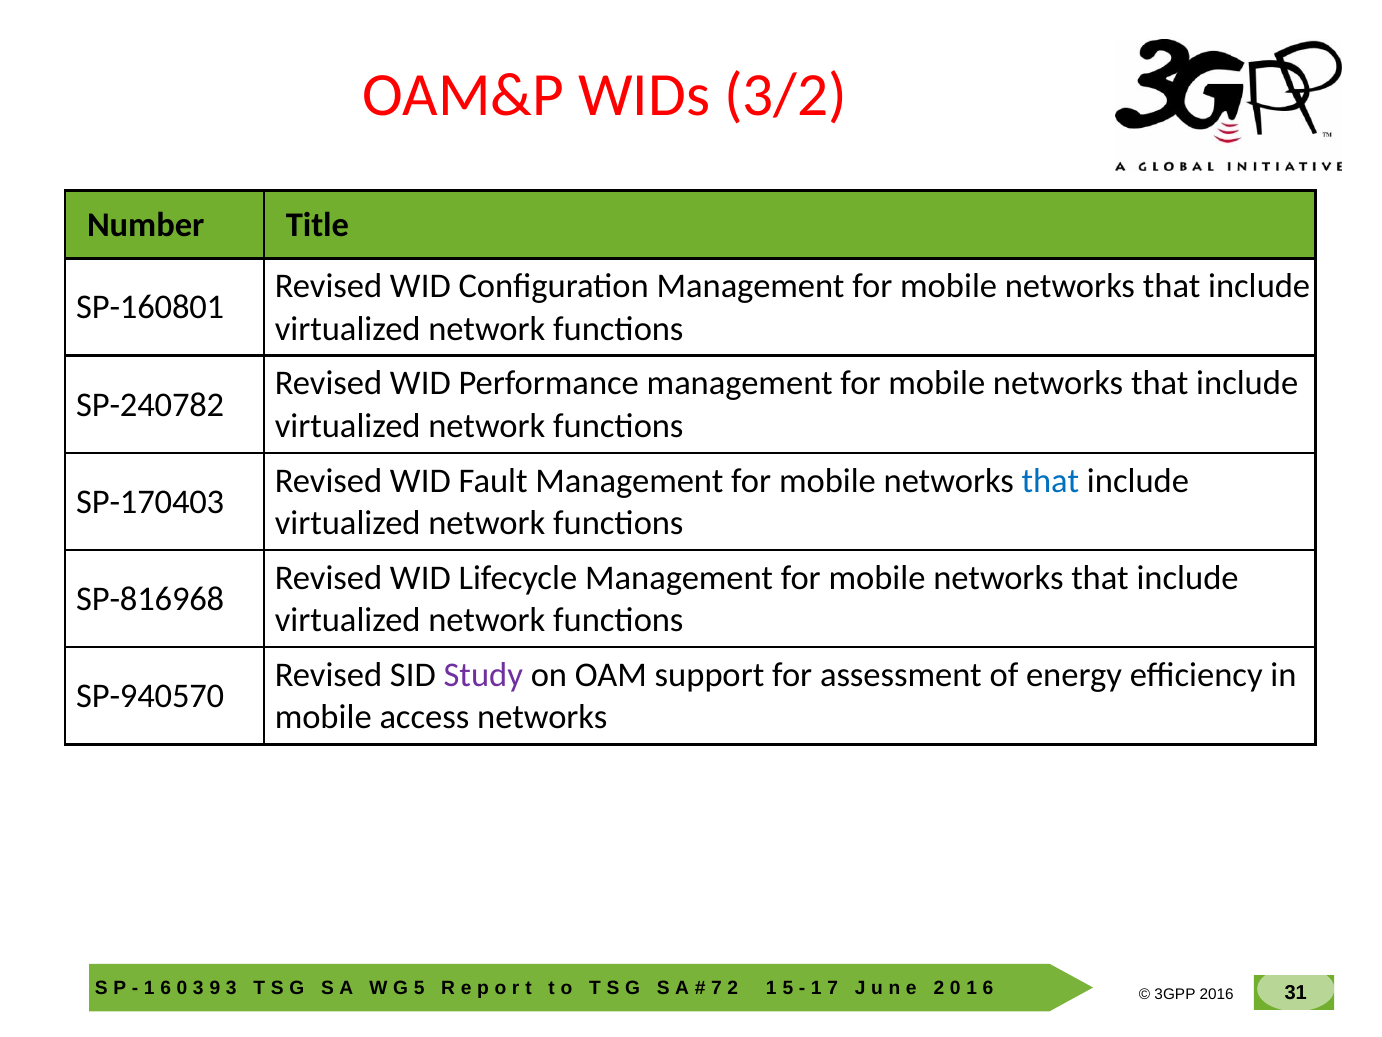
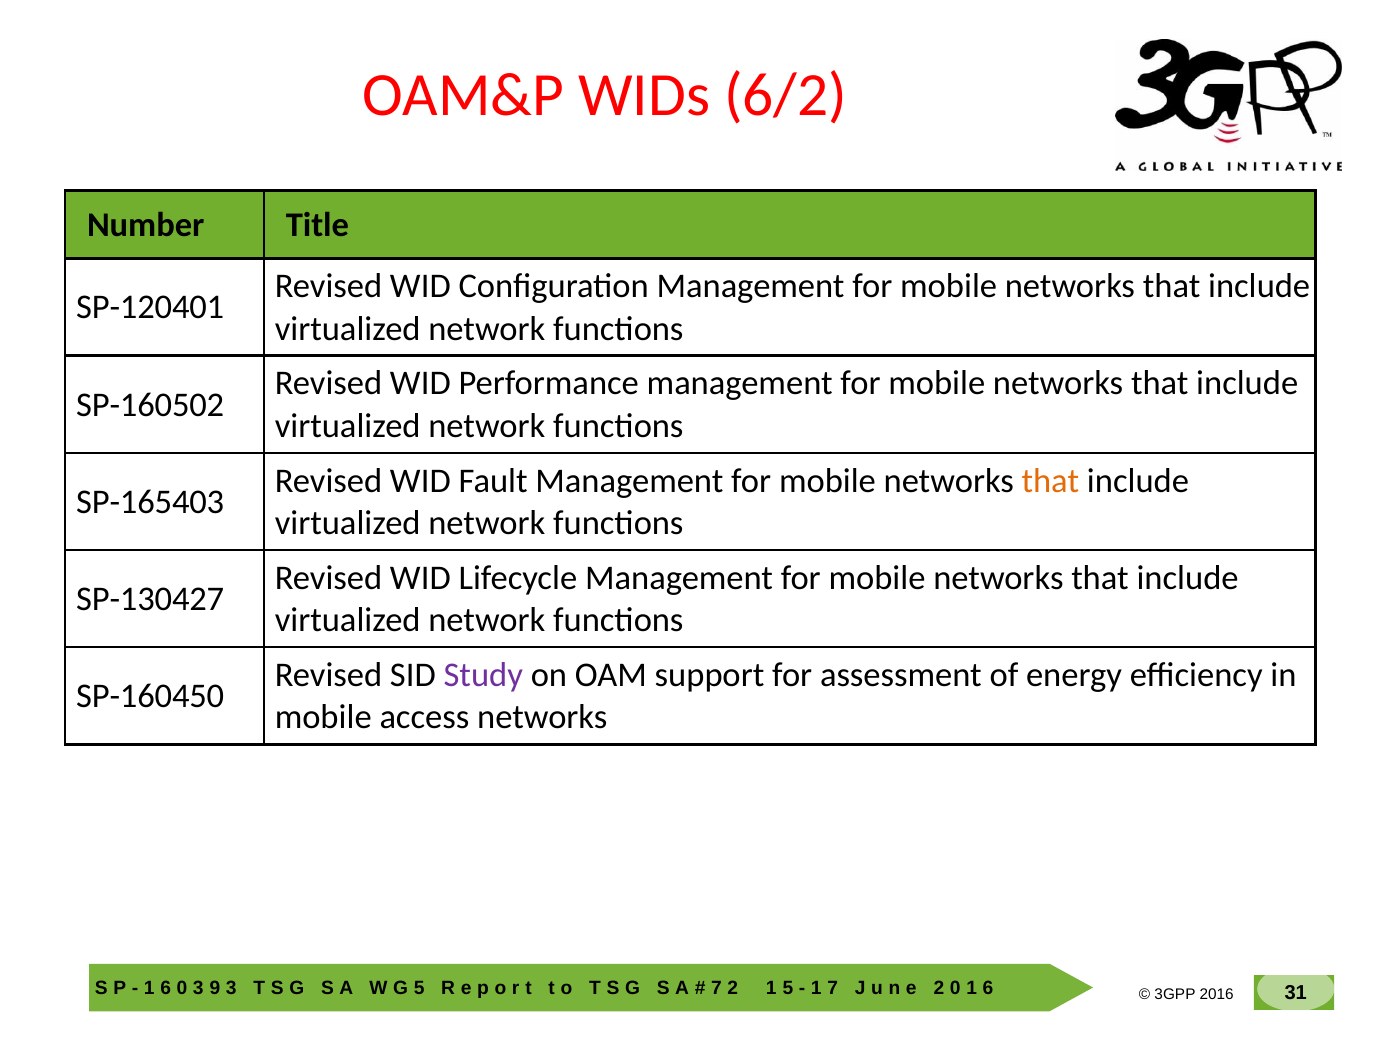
3/2: 3/2 -> 6/2 (786, 95)
SP-160801: SP-160801 -> SP-120401 (150, 307)
SP-240782: SP-240782 -> SP-160502 (150, 405)
that colour: blue -> orange (1050, 481)
SP-170403: SP-170403 -> SP-165403 (150, 502)
SP-816968: SP-816968 -> SP-130427 (150, 599)
SP-940570: SP-940570 -> SP-160450 (150, 696)
